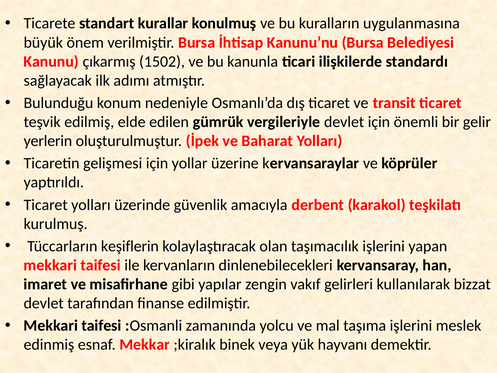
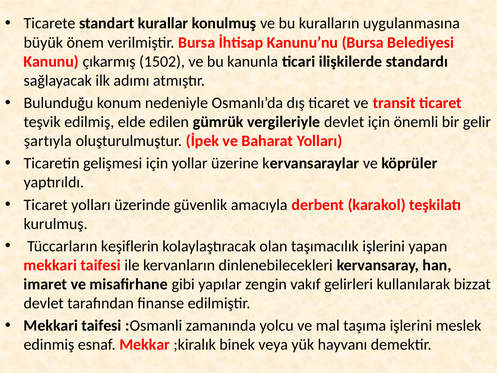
yerlerin: yerlerin -> şartıyla (48, 141)
